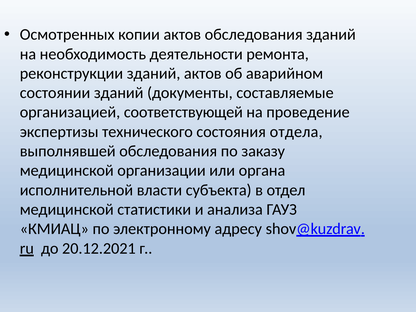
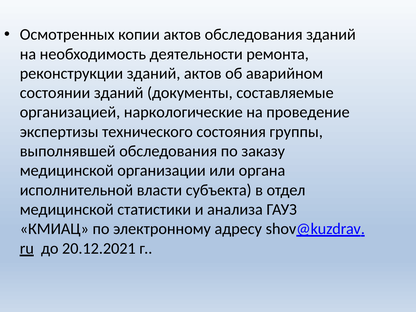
соответствующей: соответствующей -> наркологические (183, 112)
отдела: отдела -> группы (296, 132)
